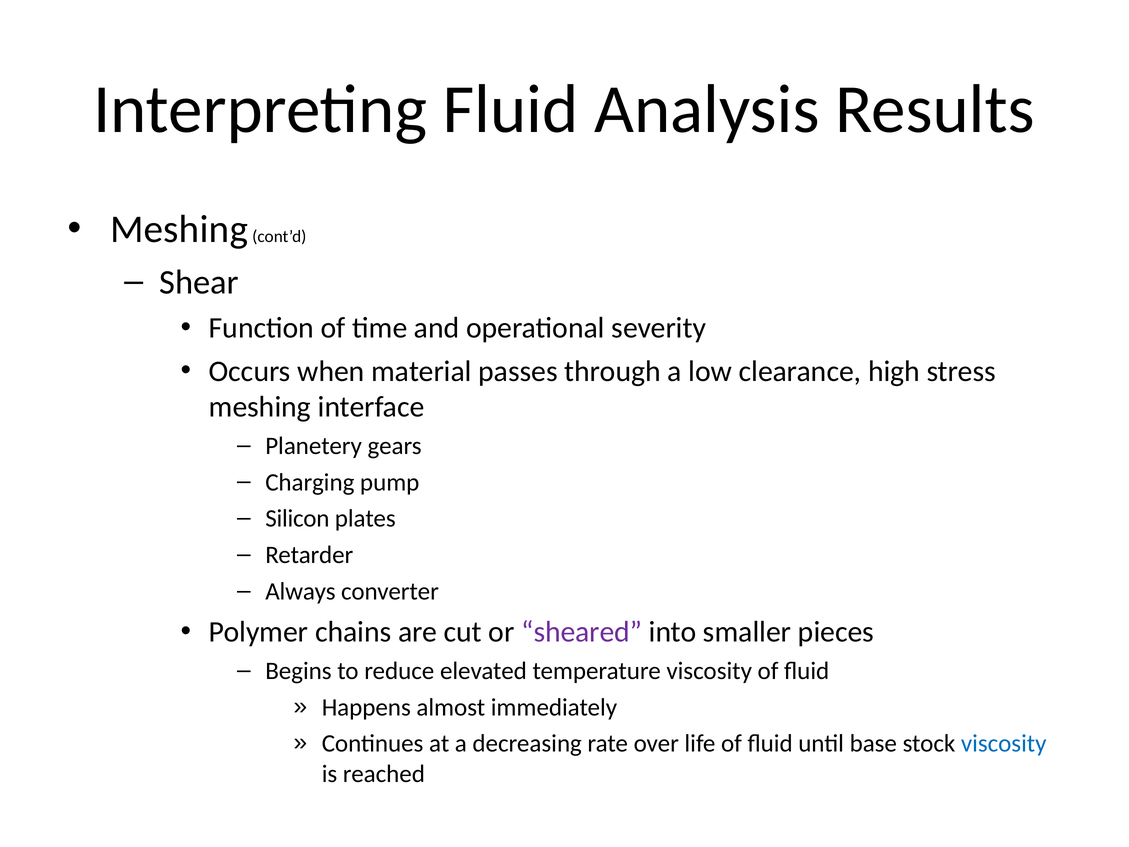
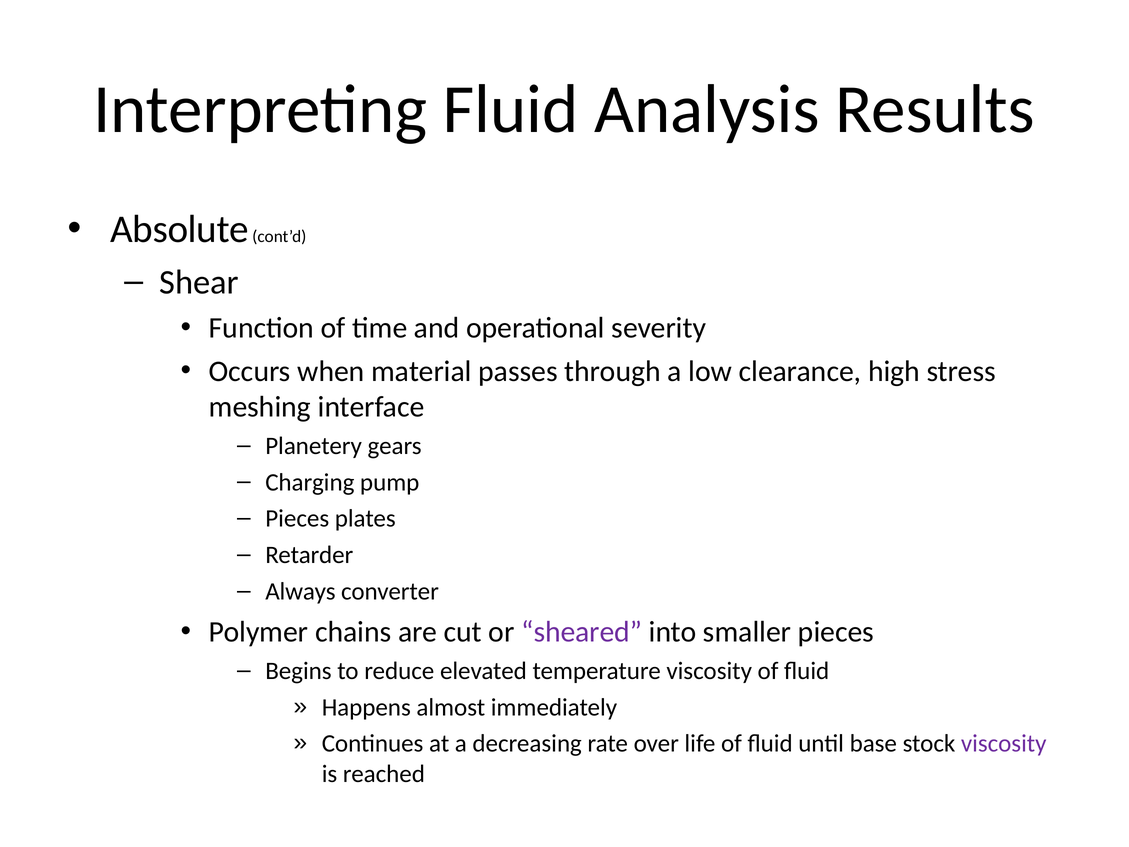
Meshing: Meshing -> Absolute (179, 229)
Silicon: Silicon -> Pieces (297, 518)
viscosity colour: blue -> purple (1004, 743)
